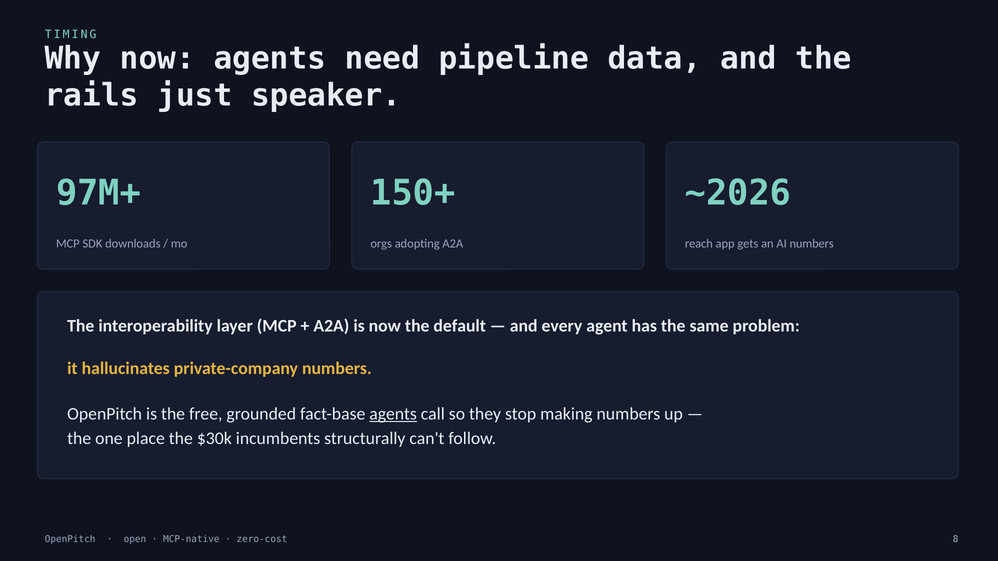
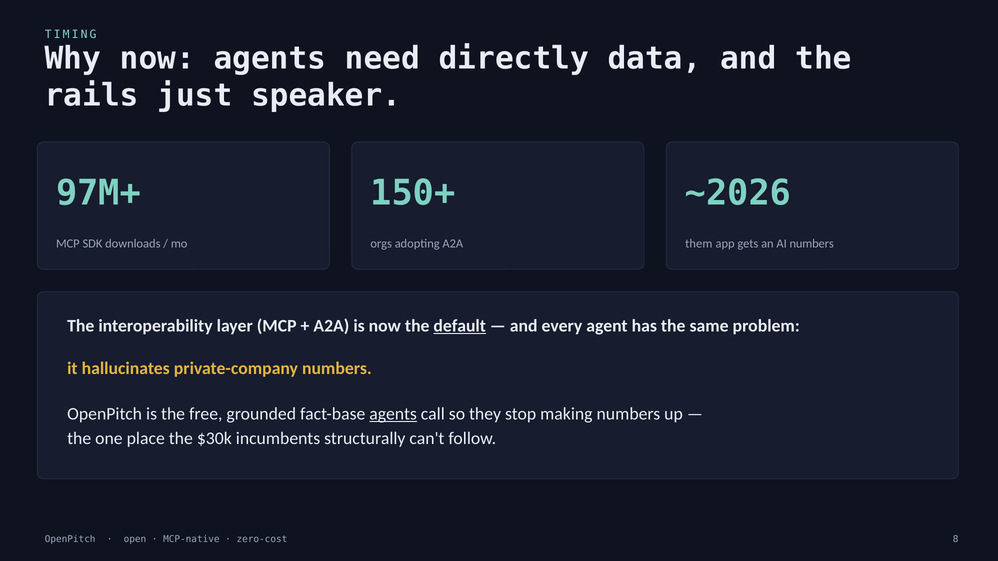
pipeline: pipeline -> directly (514, 58)
reach: reach -> them (699, 244)
default underline: none -> present (460, 326)
